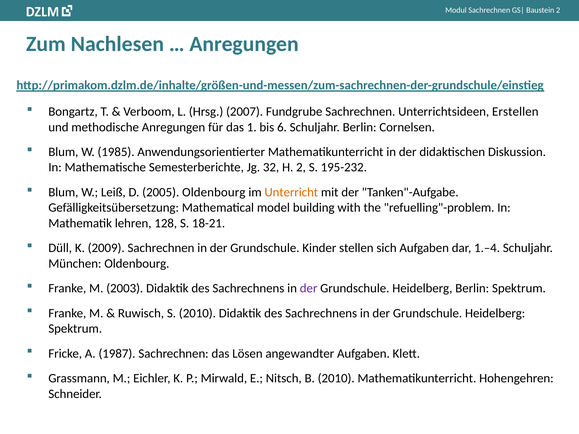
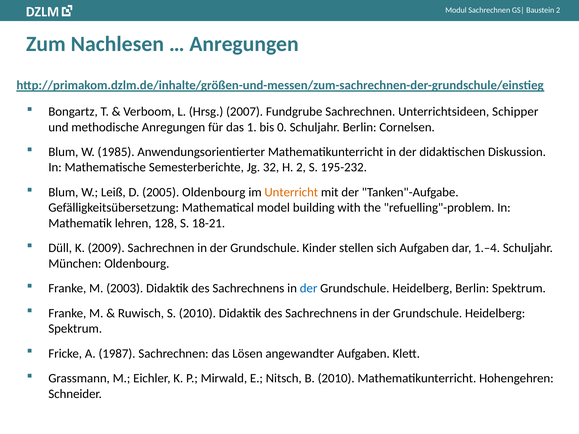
Erstellen: Erstellen -> Schipper (515, 112)
6: 6 -> 0 (282, 127)
der colour: purple -> blue (309, 288)
